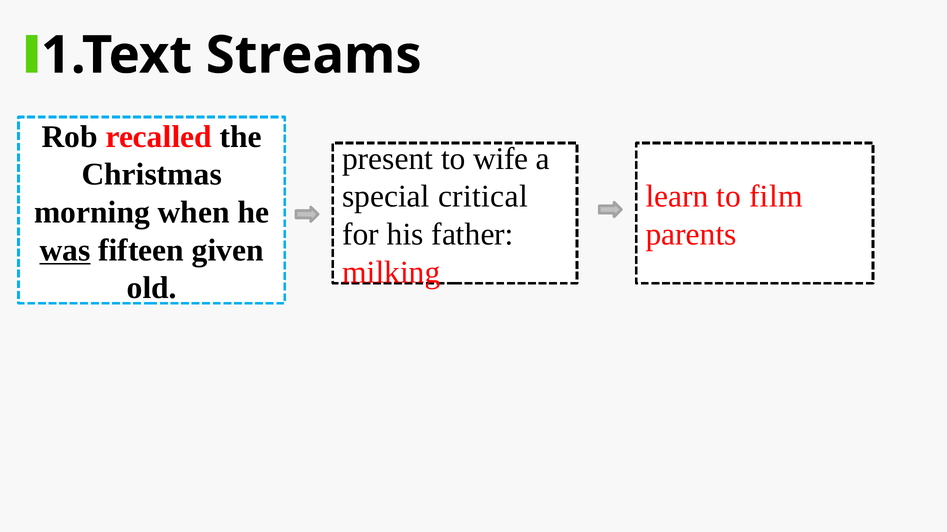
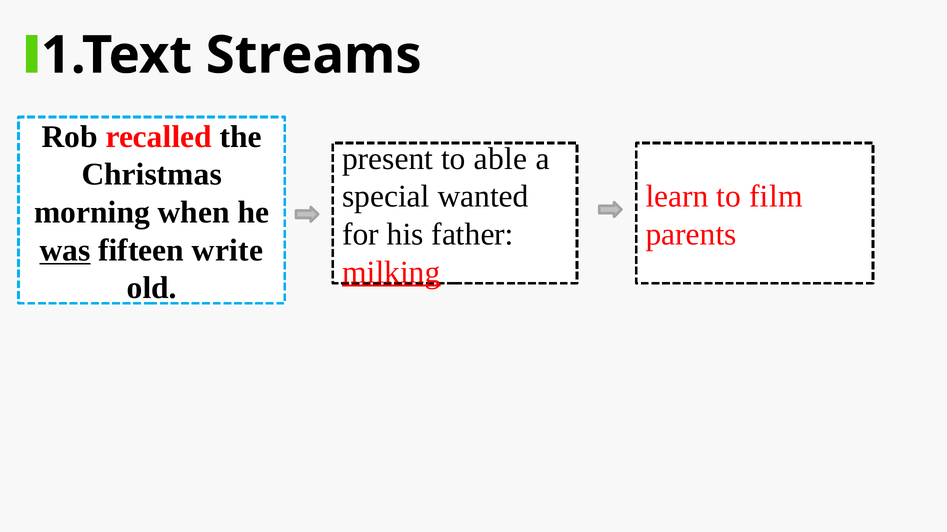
wife: wife -> able (500, 159)
critical: critical -> wanted (483, 197)
given: given -> write (228, 251)
milking underline: none -> present (391, 272)
